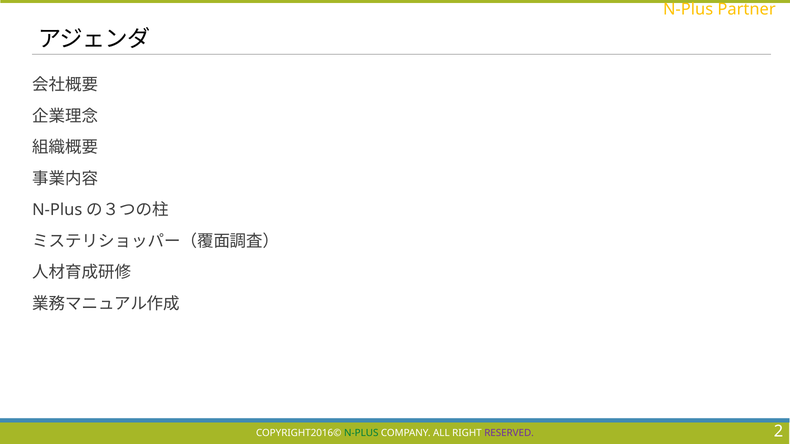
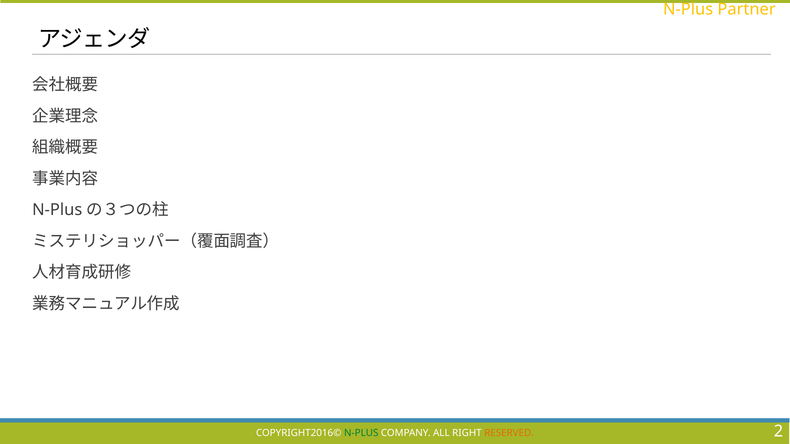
RESERVED colour: purple -> orange (509, 434)
